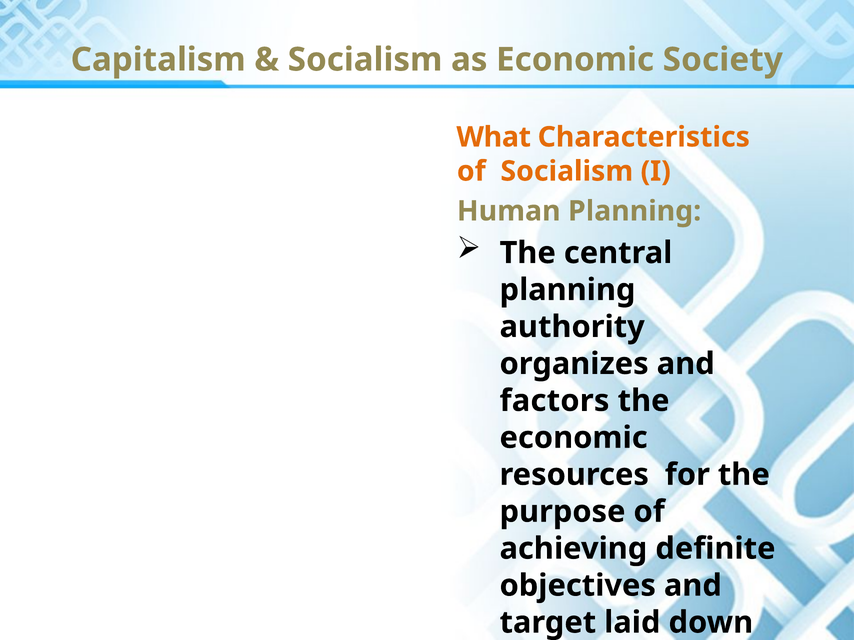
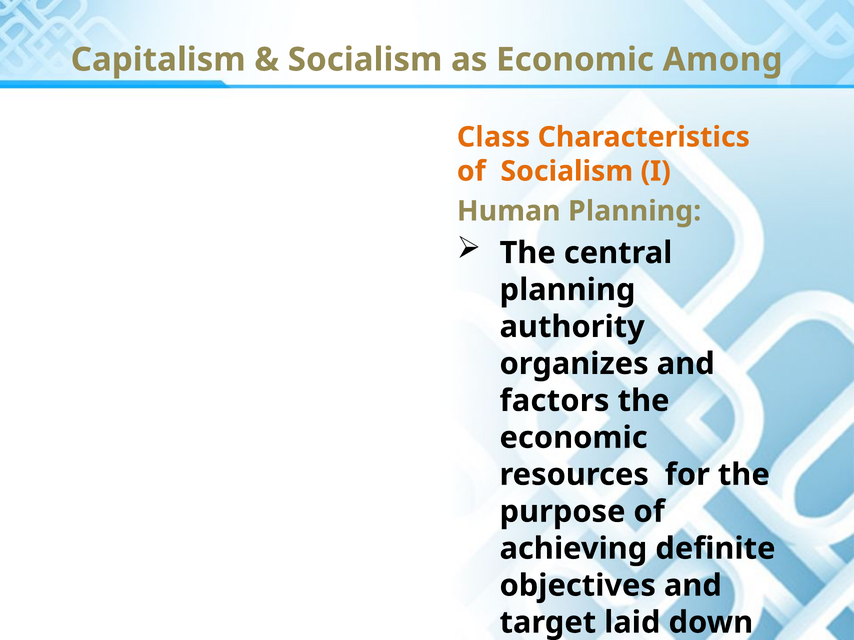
Society: Society -> Among (723, 60)
What: What -> Class (493, 137)
